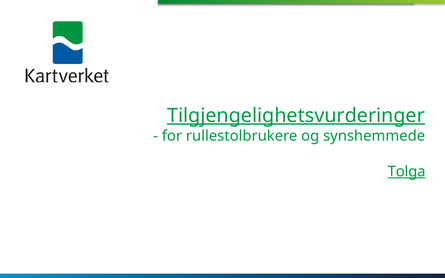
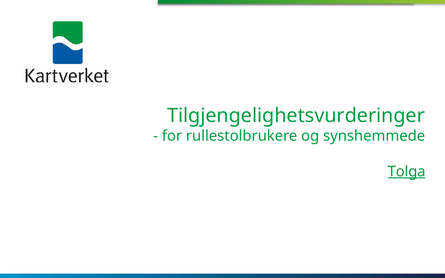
Tilgjengelighetsvurderinger underline: present -> none (296, 116)
